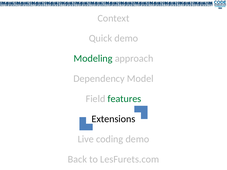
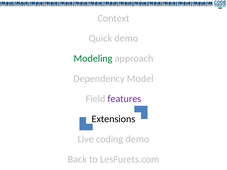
features colour: green -> purple (124, 99)
